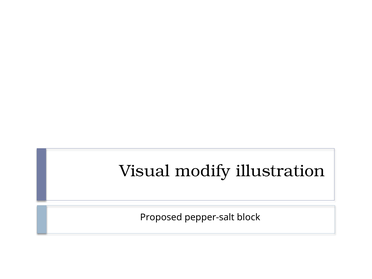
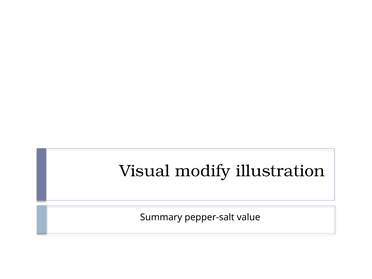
Proposed: Proposed -> Summary (161, 217)
block: block -> value (249, 217)
